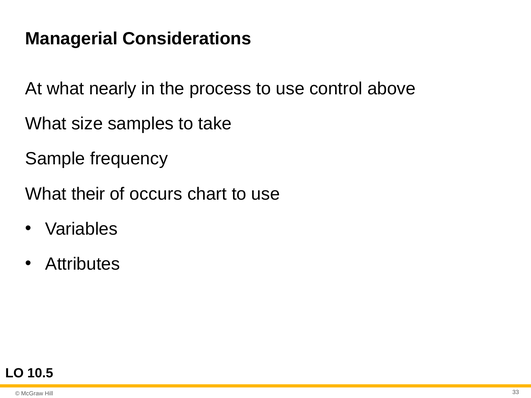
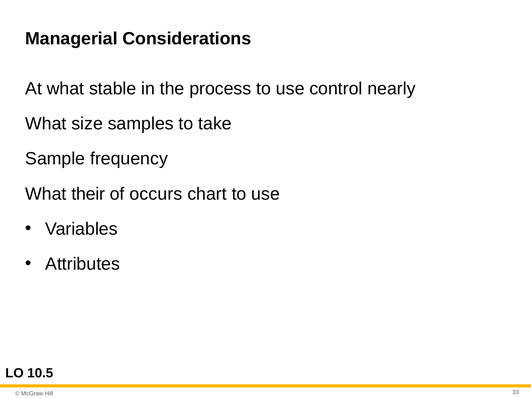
nearly: nearly -> stable (113, 89)
above: above -> nearly (391, 89)
